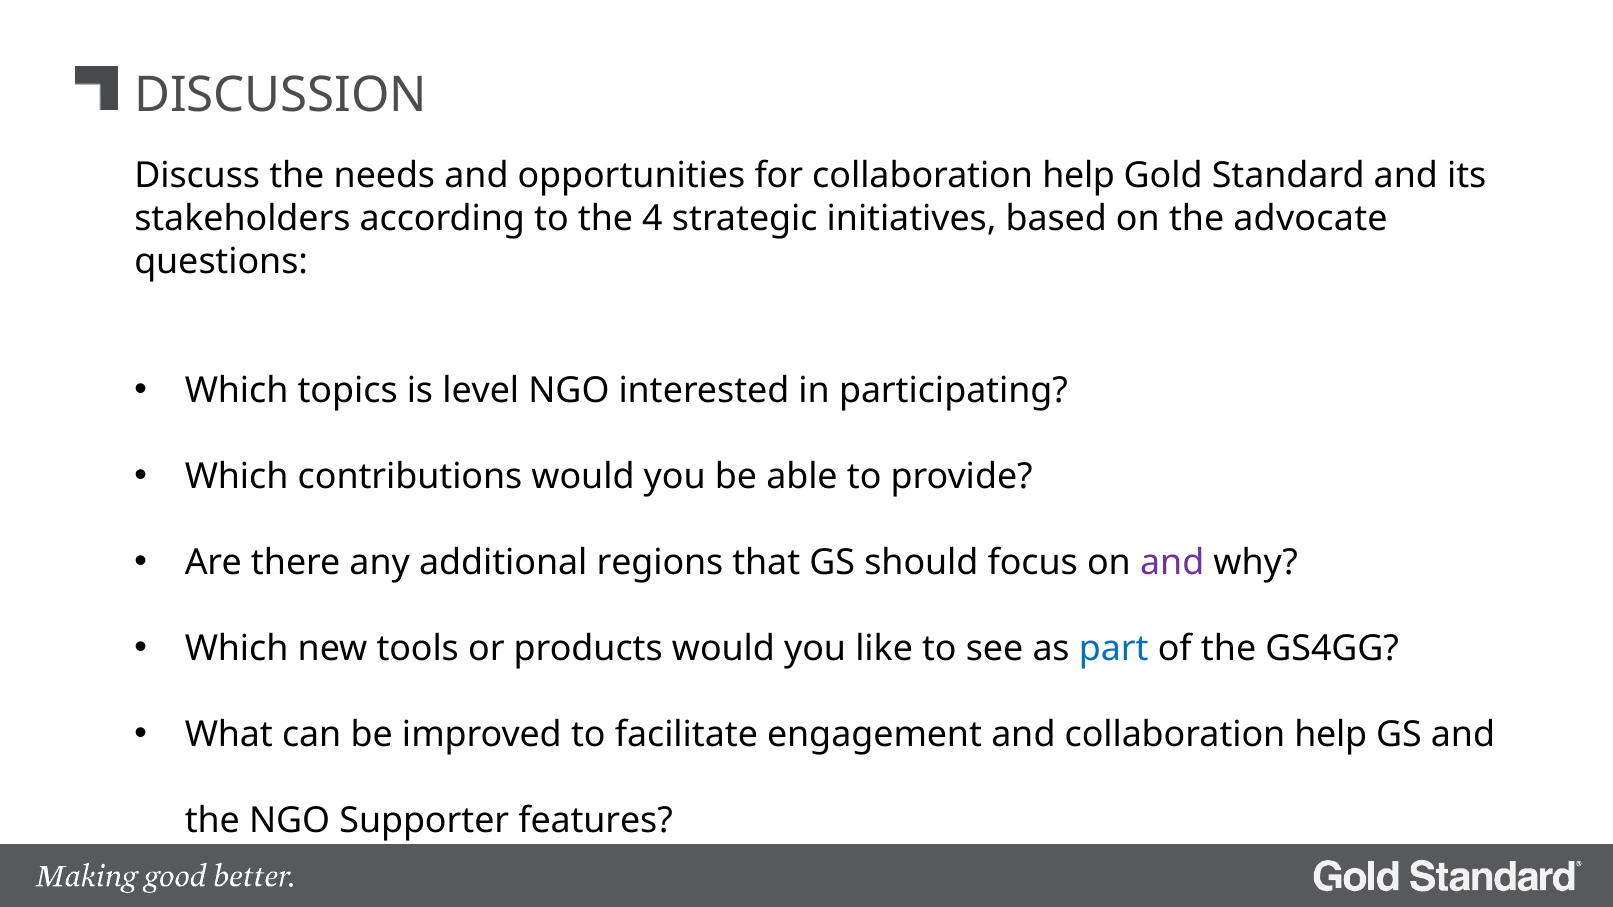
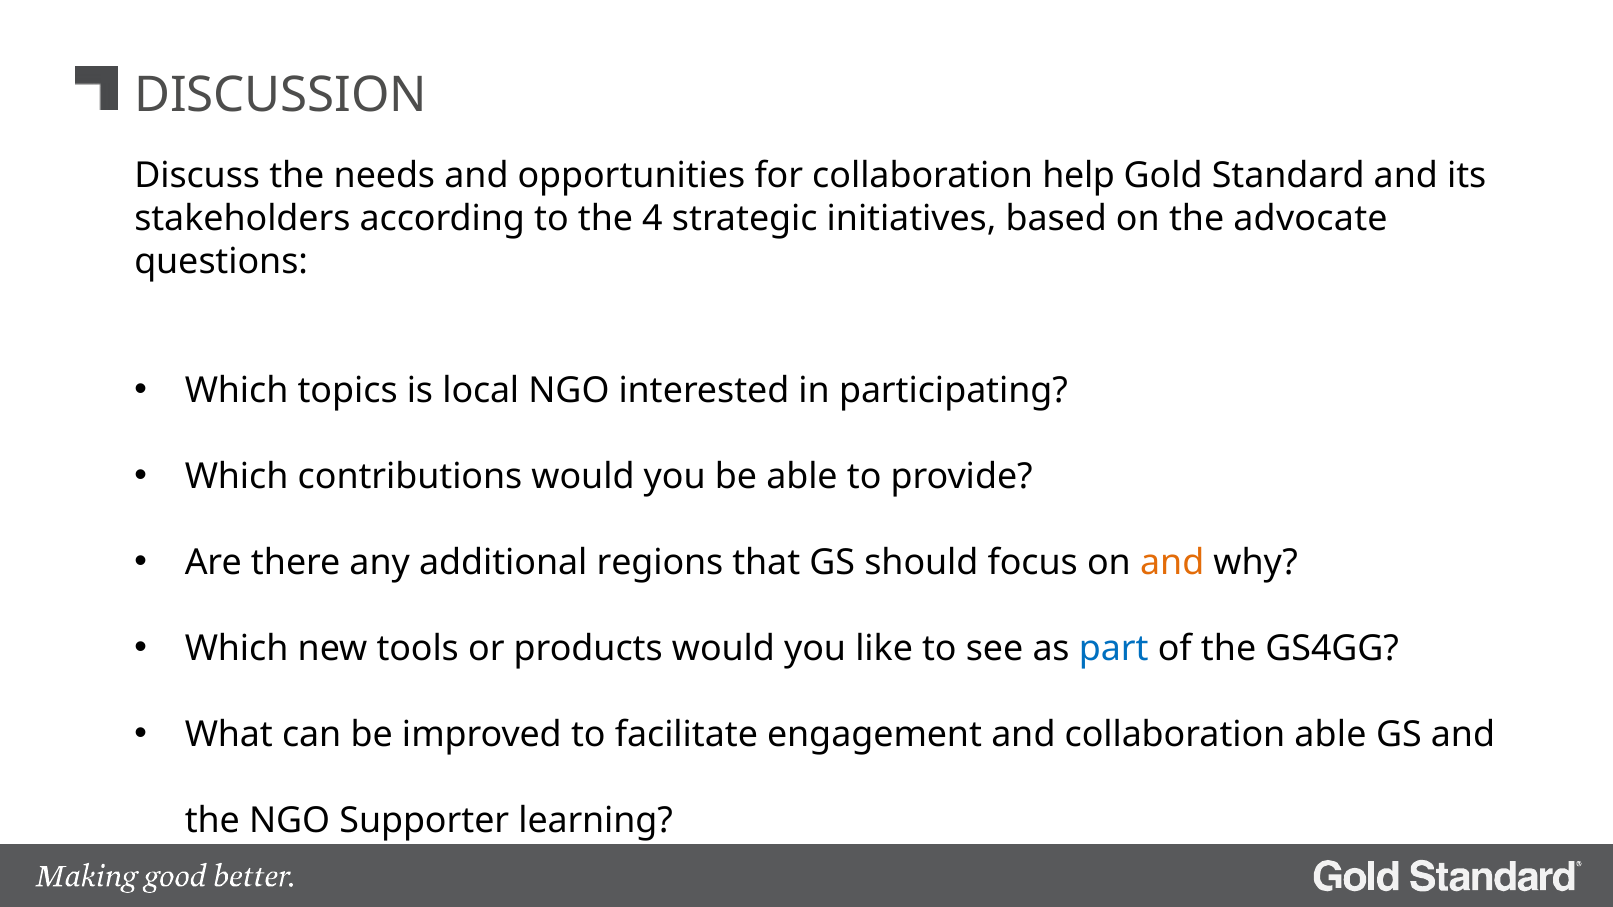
level: level -> local (481, 391)
and colour: purple -> orange (1172, 563)
and collaboration help: help -> able (1331, 735)
features: features -> learning (596, 821)
